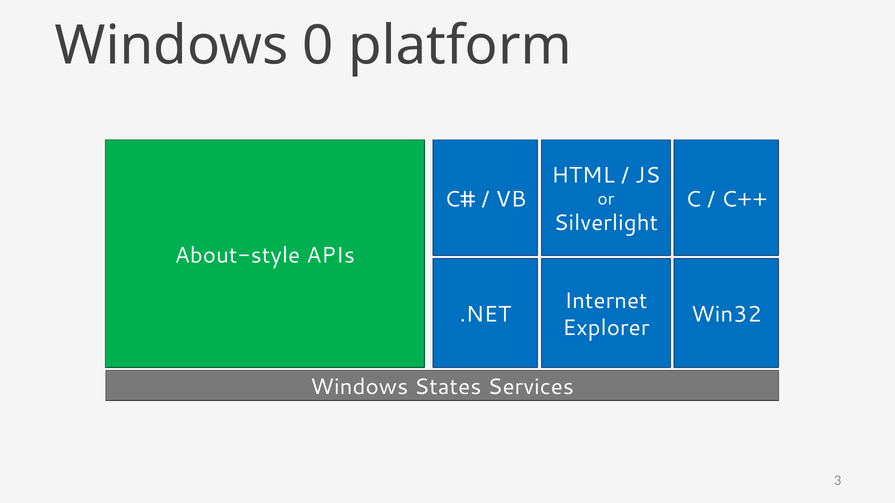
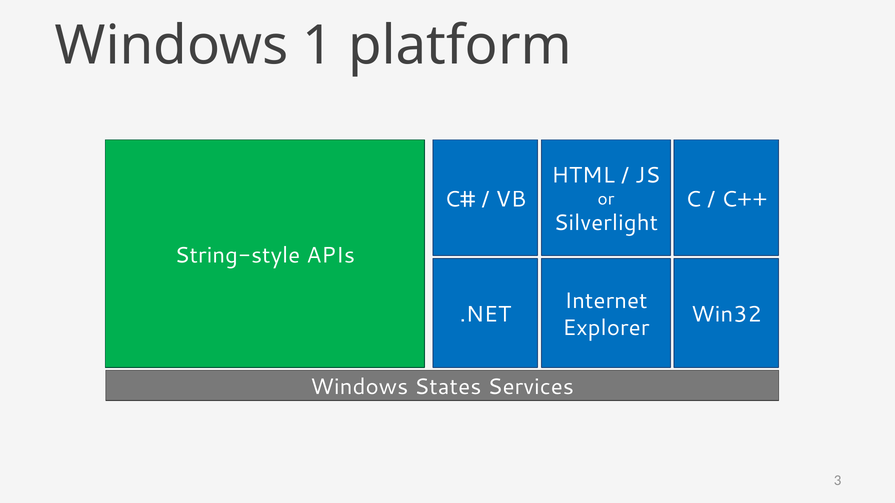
0: 0 -> 1 (318, 46)
About-style: About-style -> String-style (237, 255)
